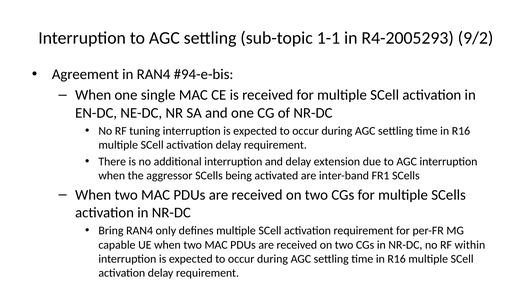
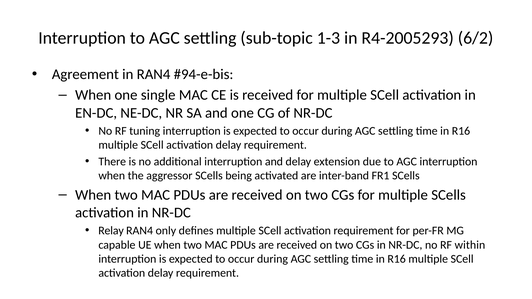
1-1: 1-1 -> 1-3 (328, 38)
9/2: 9/2 -> 6/2 (476, 38)
Bring: Bring -> Relay (111, 231)
